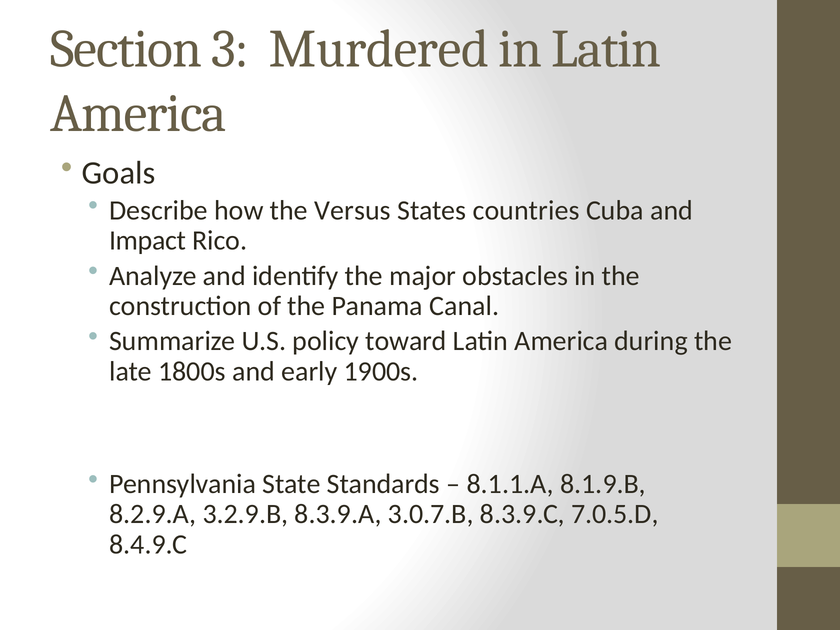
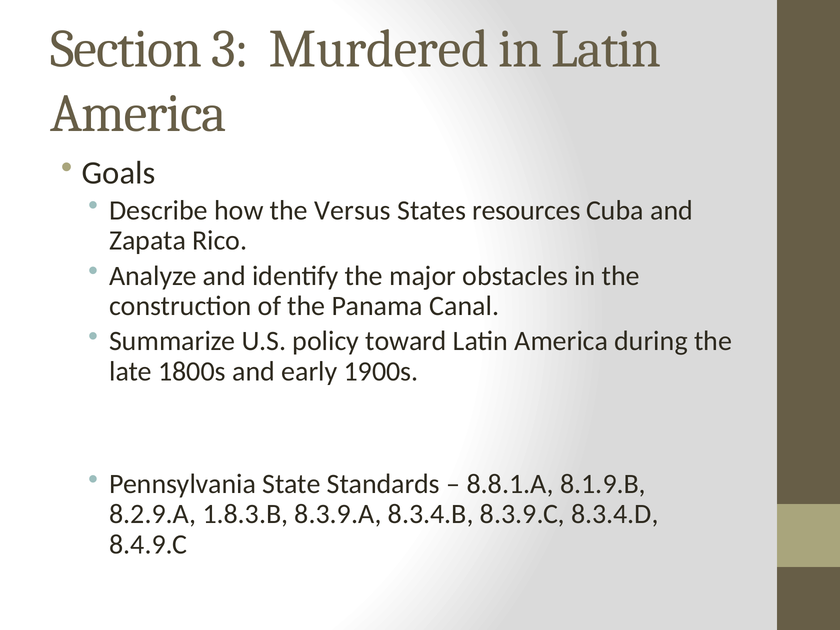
countries: countries -> resources (526, 210)
Impact: Impact -> Zapata (148, 241)
8.1.1.A: 8.1.1.A -> 8.8.1.A (510, 484)
3.2.9.B: 3.2.9.B -> 1.8.3.B (245, 514)
3.0.7.B: 3.0.7.B -> 8.3.4.B (431, 514)
7.0.5.D: 7.0.5.D -> 8.3.4.D (615, 514)
